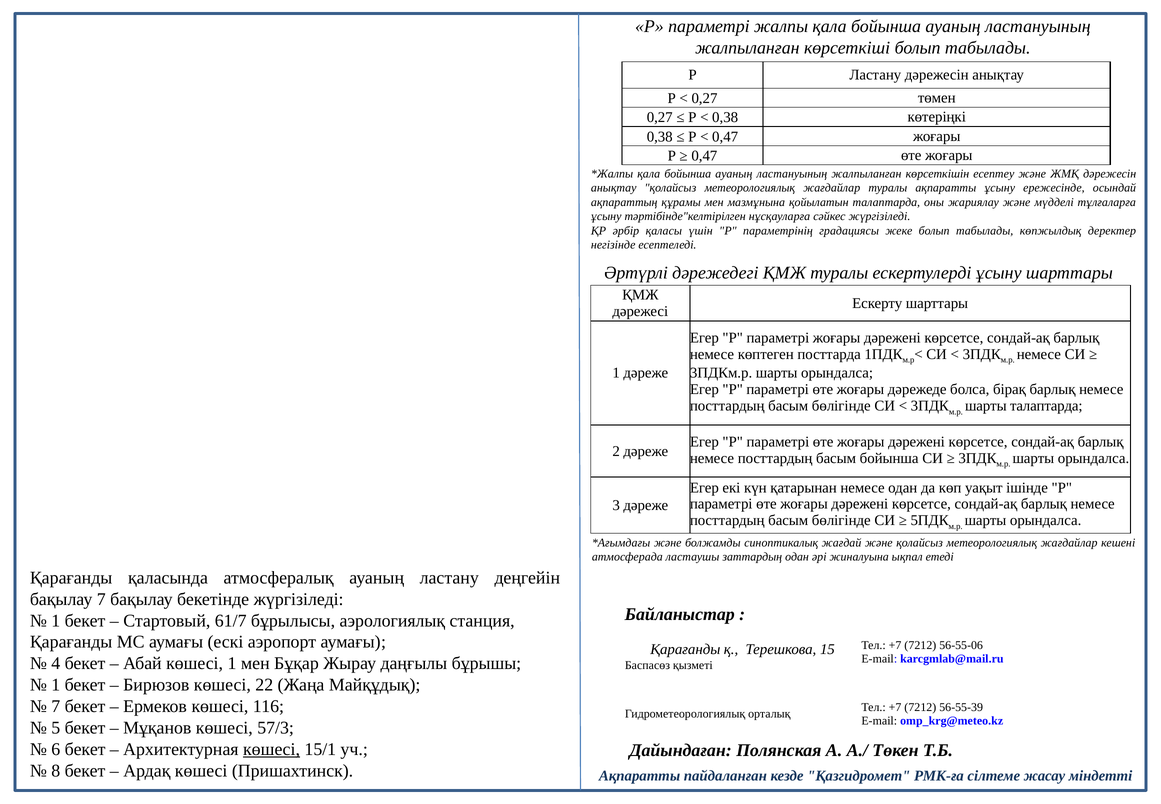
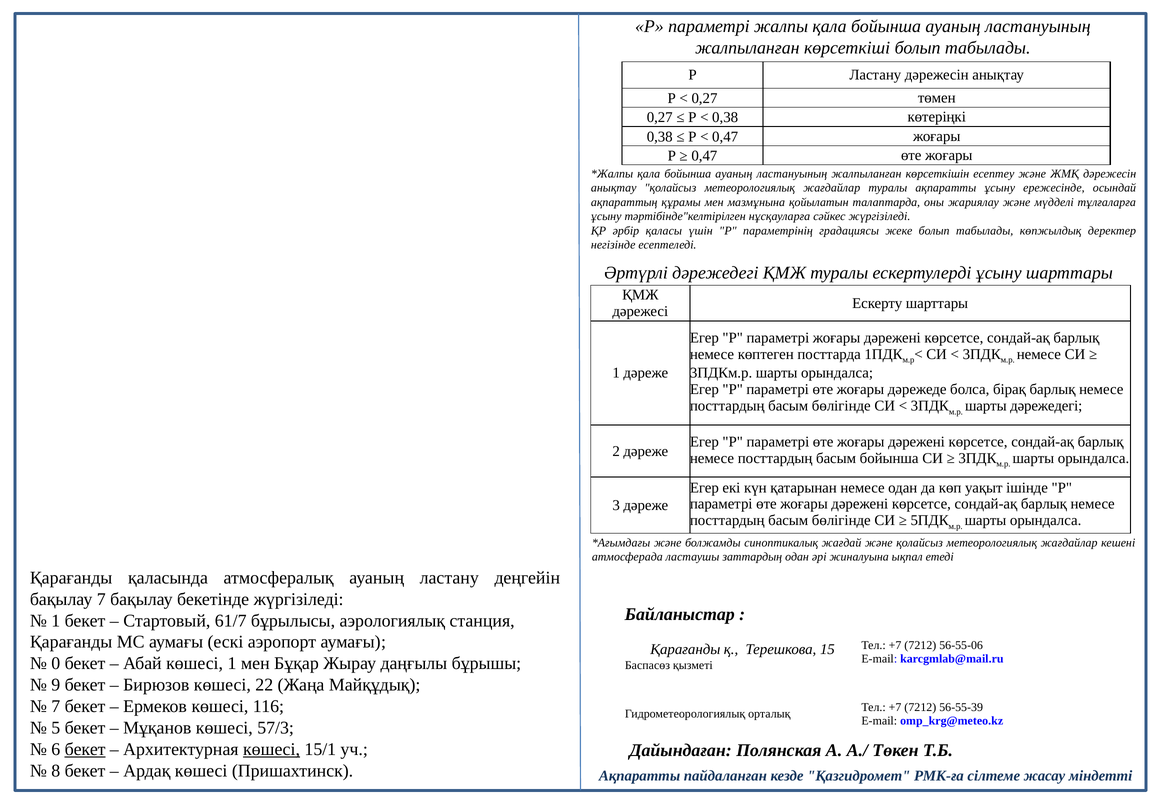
шарты талаптарда: талаптарда -> дәрежедегі (1046, 406)
4: 4 -> 0 (56, 663)
1: 1 -> 9 (56, 685)
бекет underline: none -> present (85, 749)
